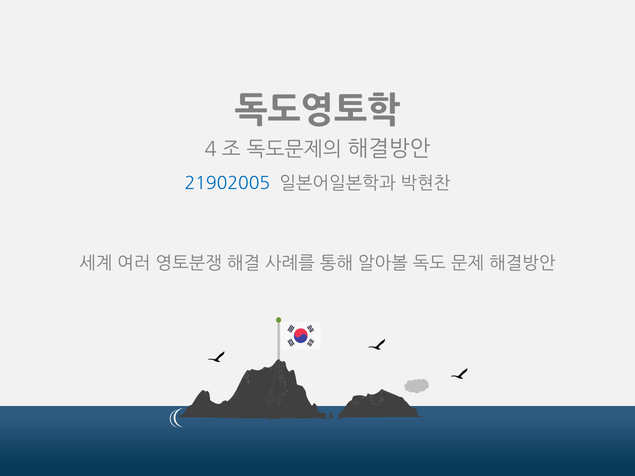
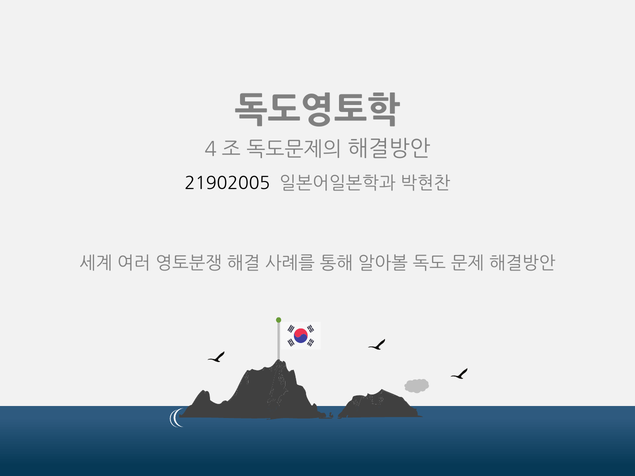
21902005 colour: blue -> black (227, 184)
